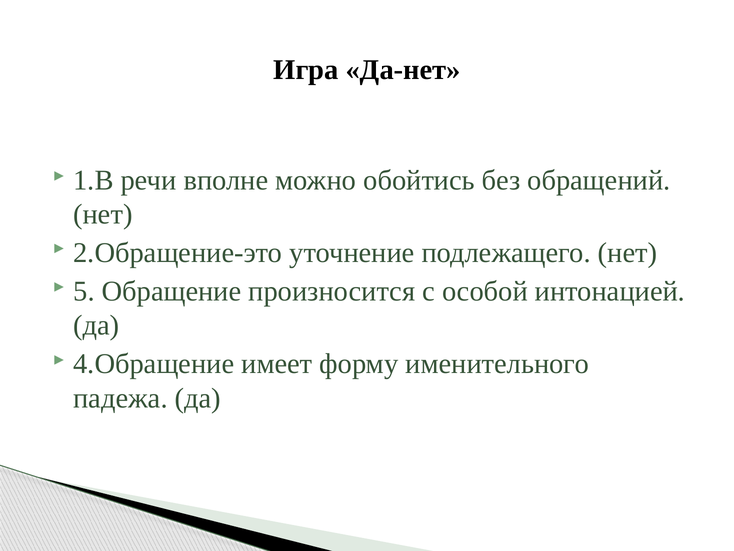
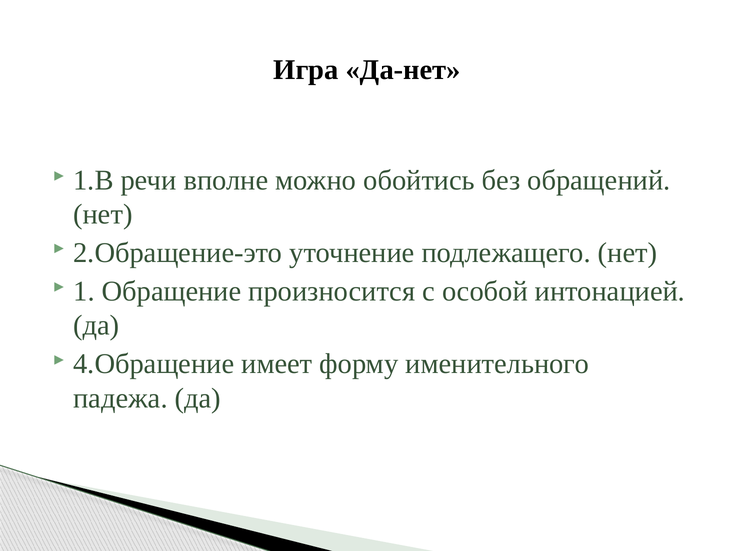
5: 5 -> 1 (84, 291)
